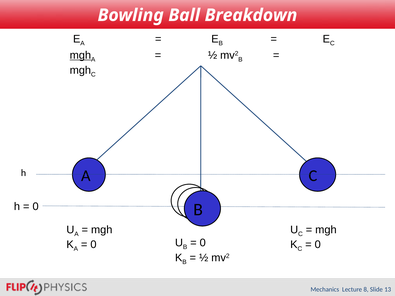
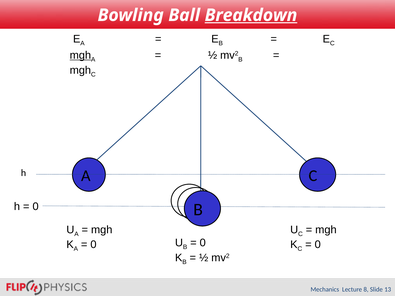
Breakdown underline: none -> present (251, 15)
